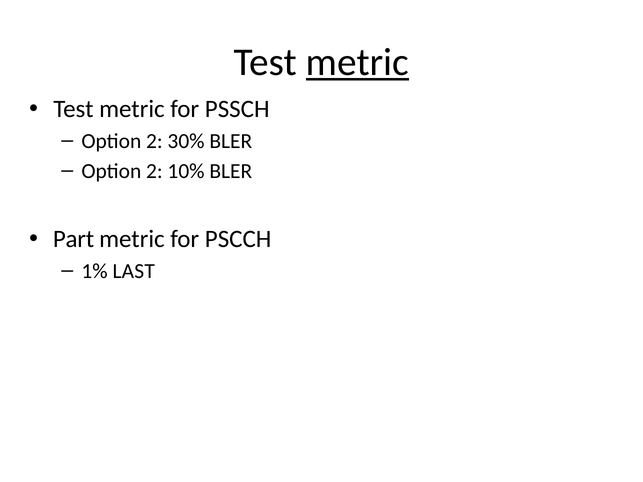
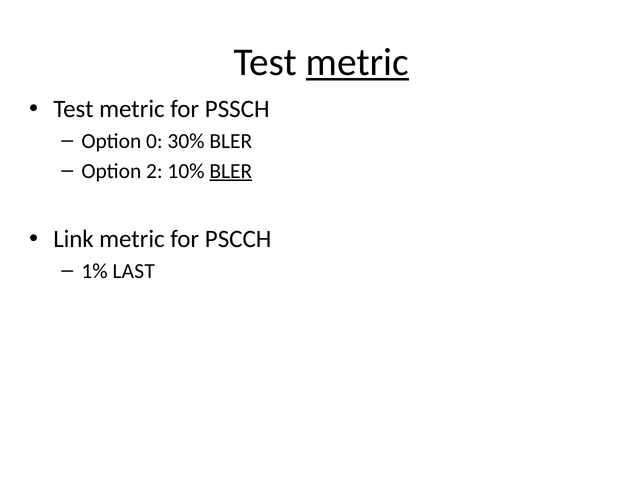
2: 2 -> 0 (154, 141)
BLER underline: none -> present (231, 171)
Part: Part -> Link (73, 239)
